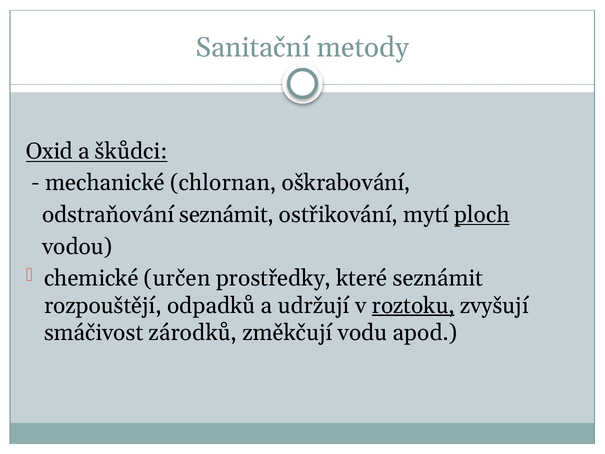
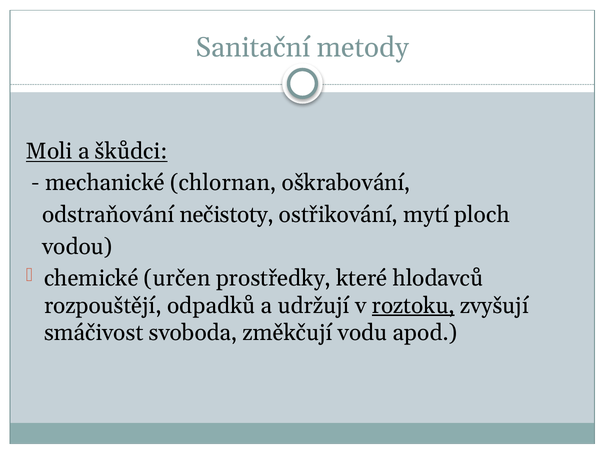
Oxid: Oxid -> Moli (49, 151)
odstraňování seznámit: seznámit -> nečistoty (227, 215)
ploch underline: present -> none (482, 215)
které seznámit: seznámit -> hlodavců (438, 278)
zárodků: zárodků -> svoboda (193, 333)
